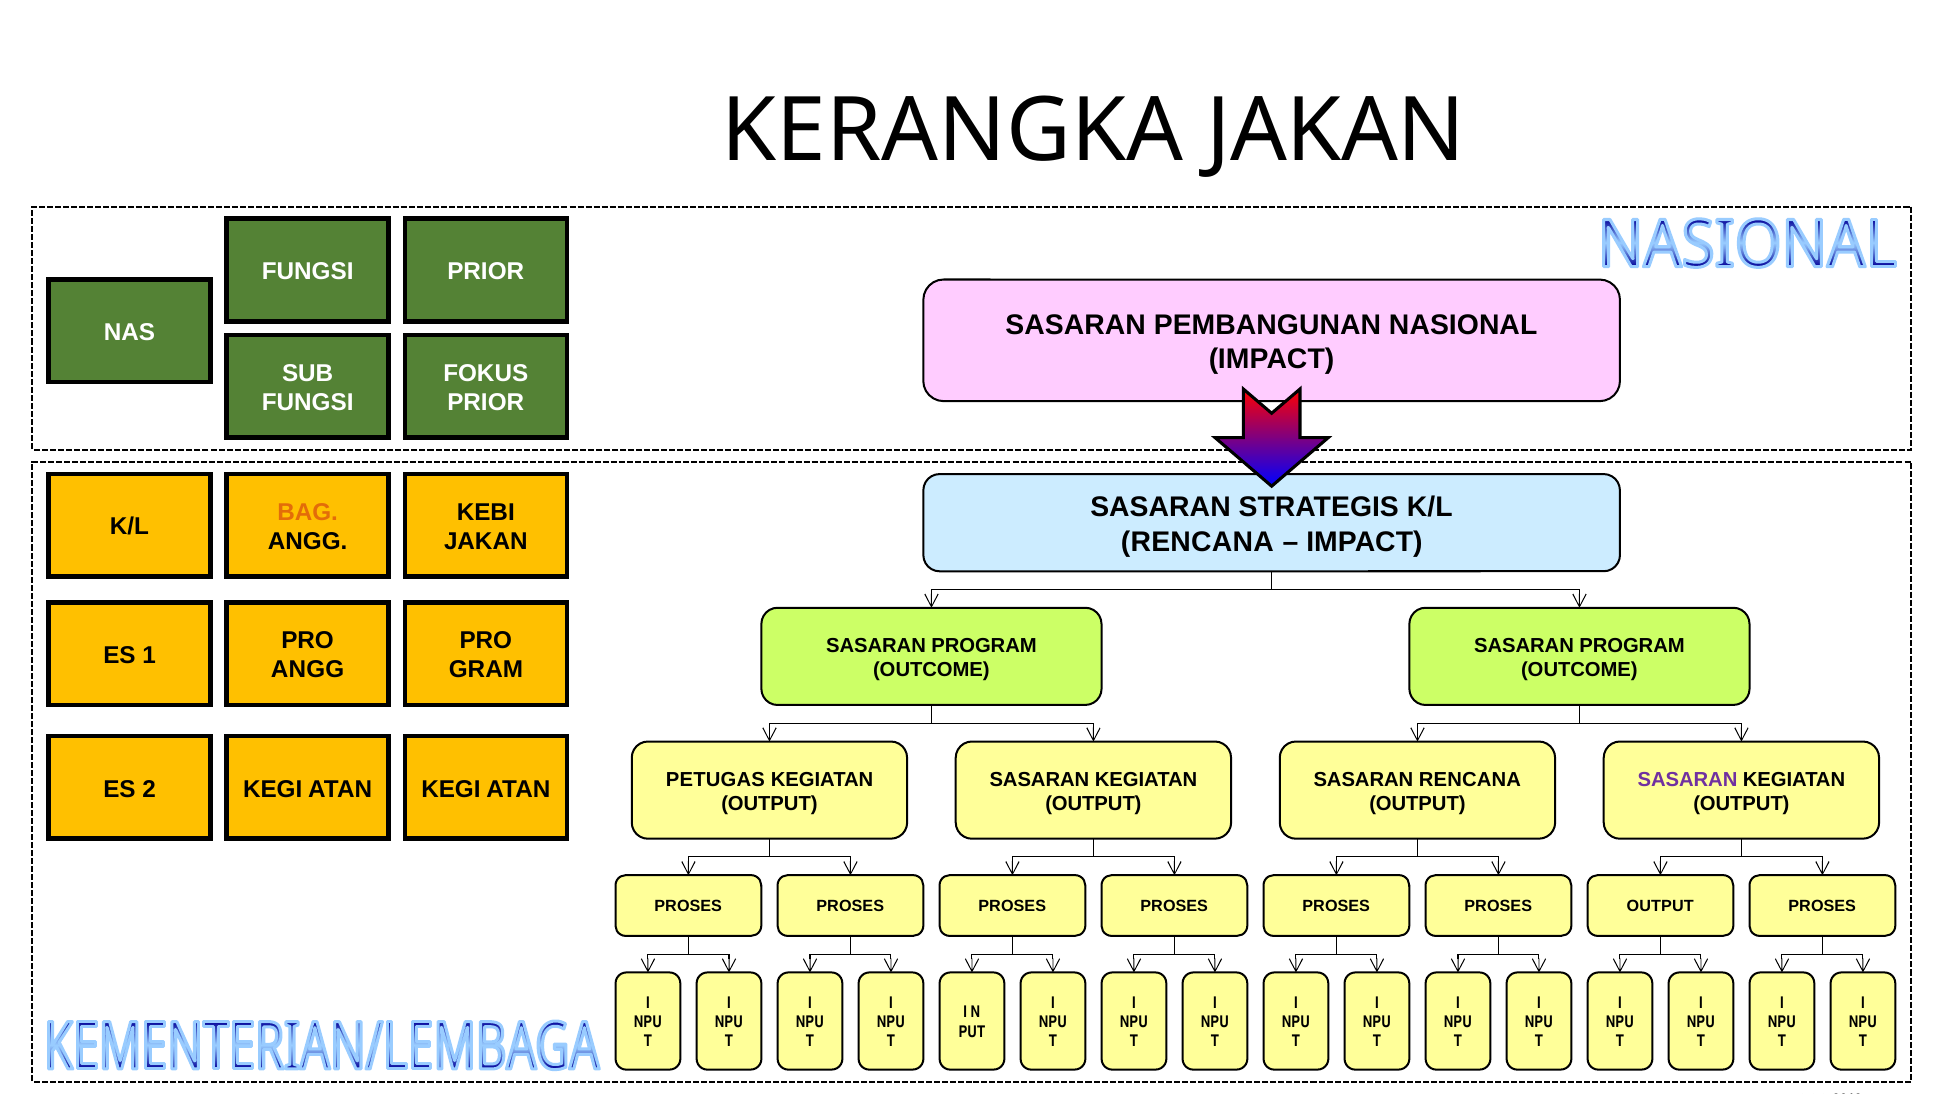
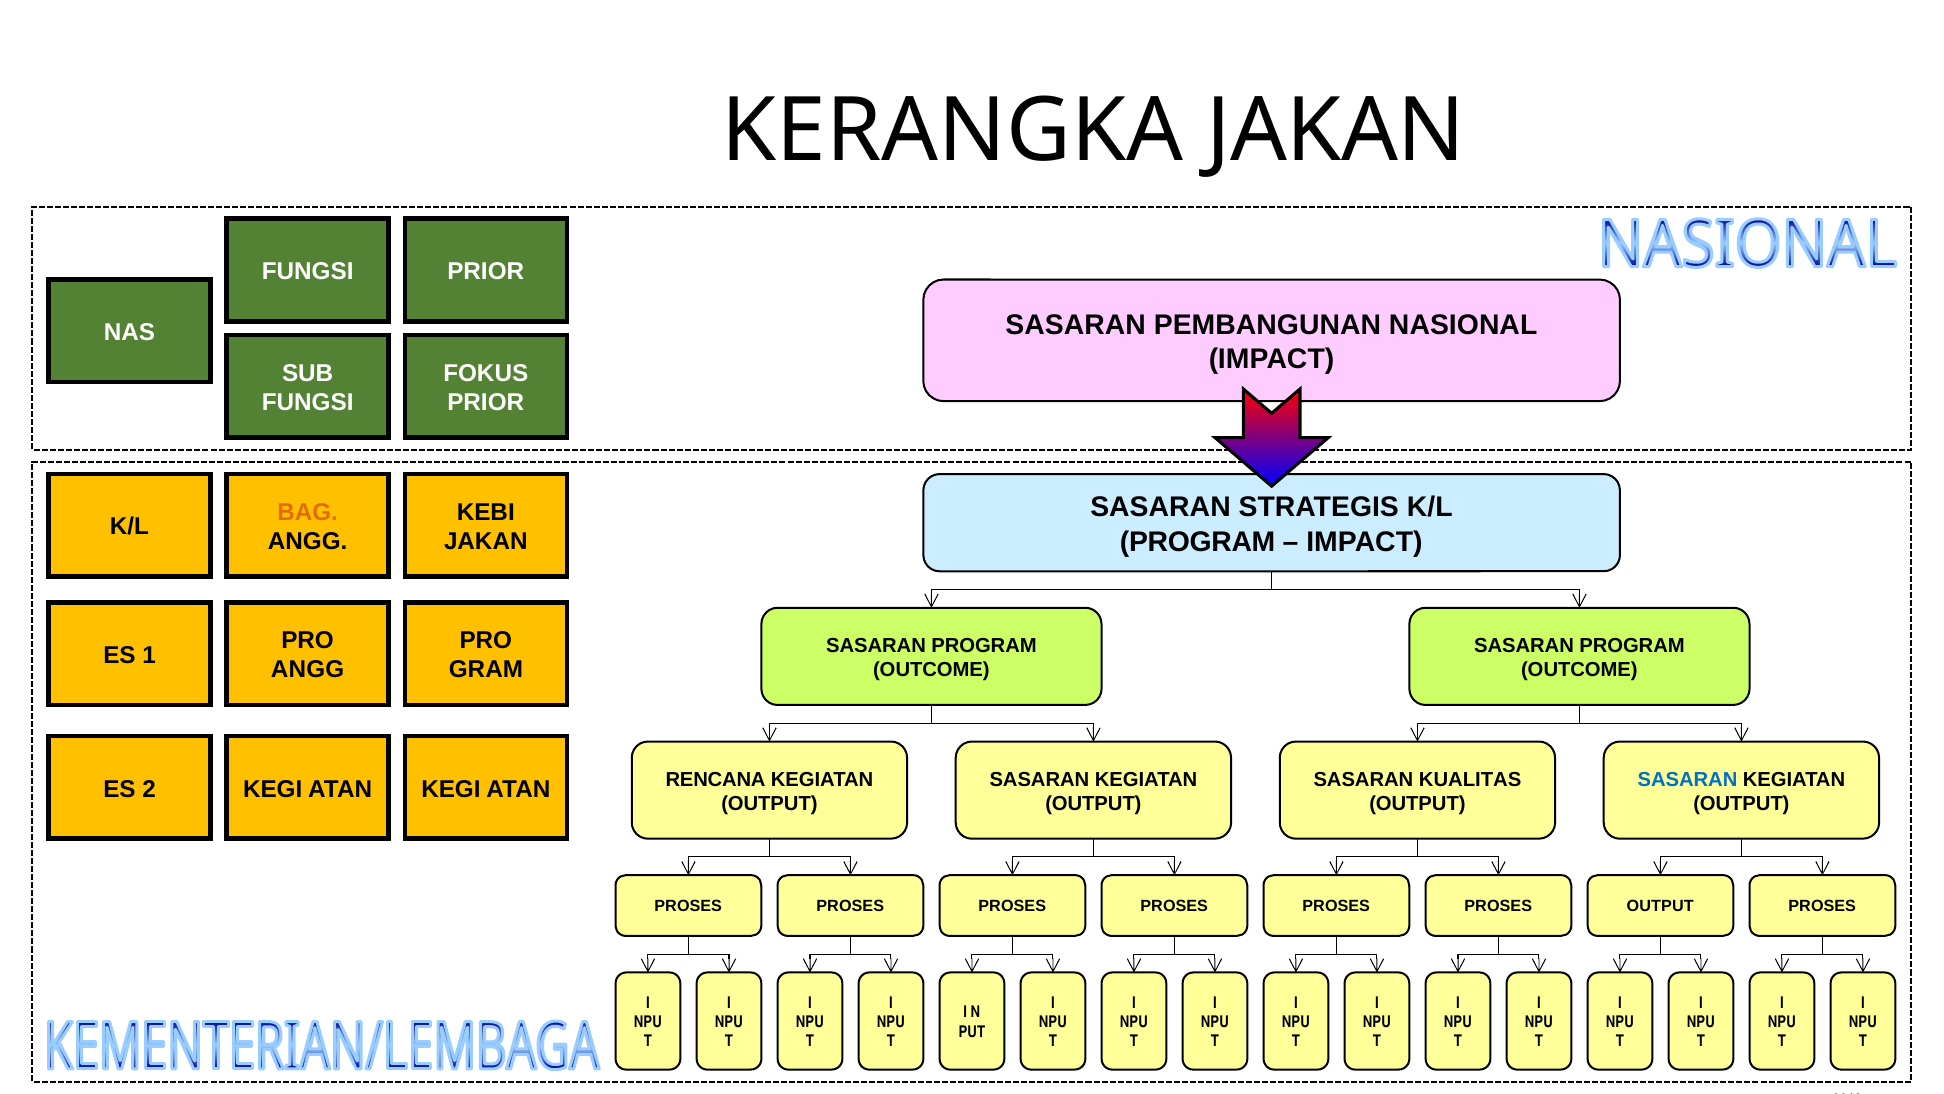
RENCANA: RENCANA -> PROGRAM (1198, 541)
PETUGAS: PETUGAS -> RENCANA (716, 779)
SASARAN RENCANA: RENCANA -> KUALITAS (1470, 779)
SASARAN colour: purple -> blue (1687, 779)
